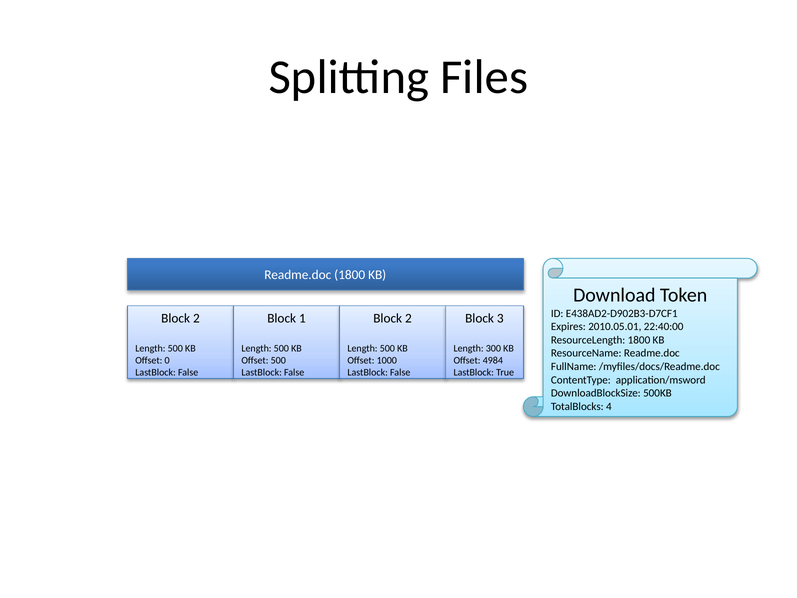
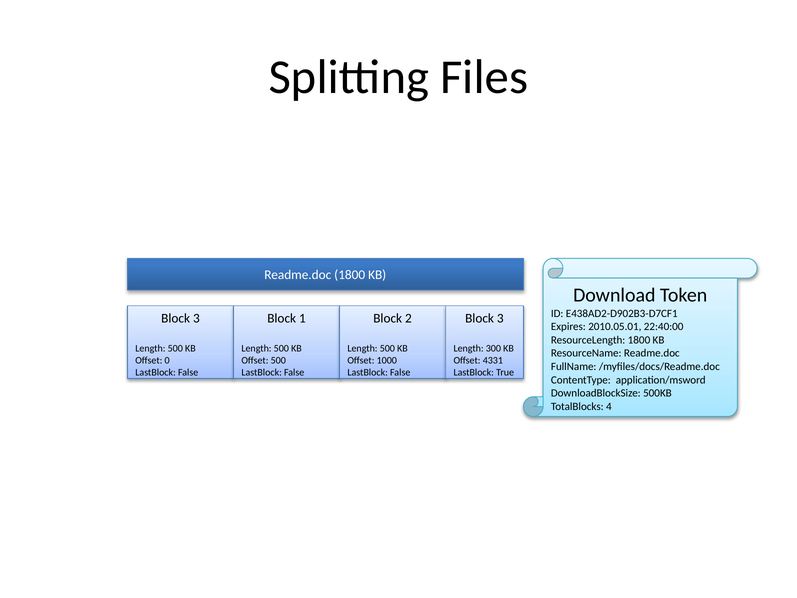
2: 2 -> 3 (196, 318)
4984: 4984 -> 4331 (493, 360)
